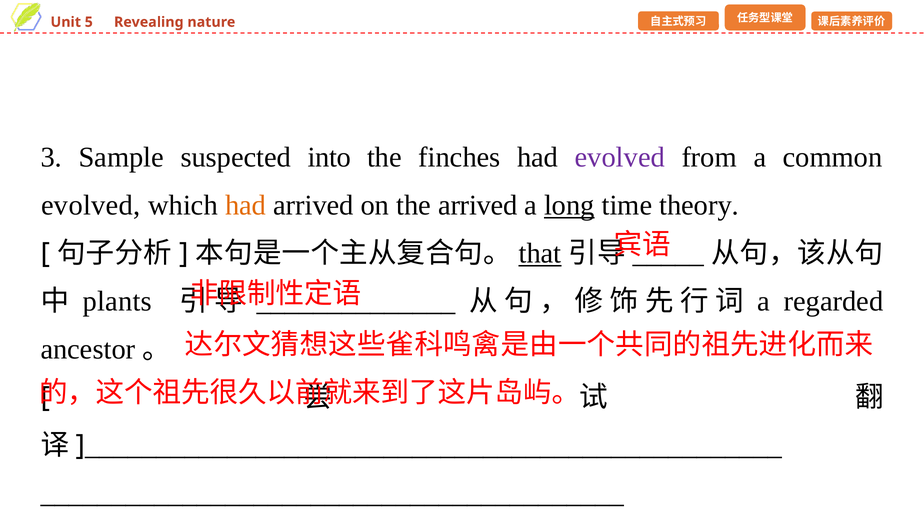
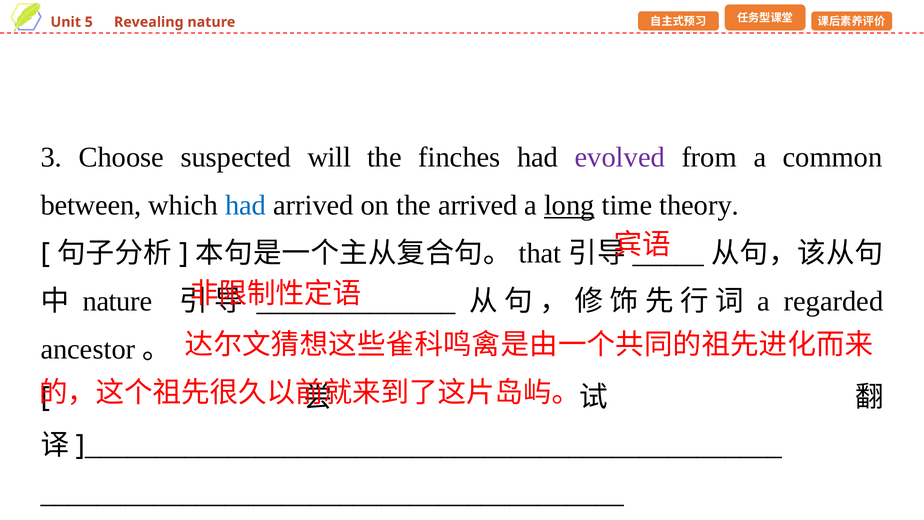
Sample: Sample -> Choose (121, 157)
into: into -> will (329, 157)
evolved: evolved -> between (91, 205)
had colour: orange -> blue (246, 205)
that underline: present -> none (540, 253)
plants: plants -> nature (117, 301)
